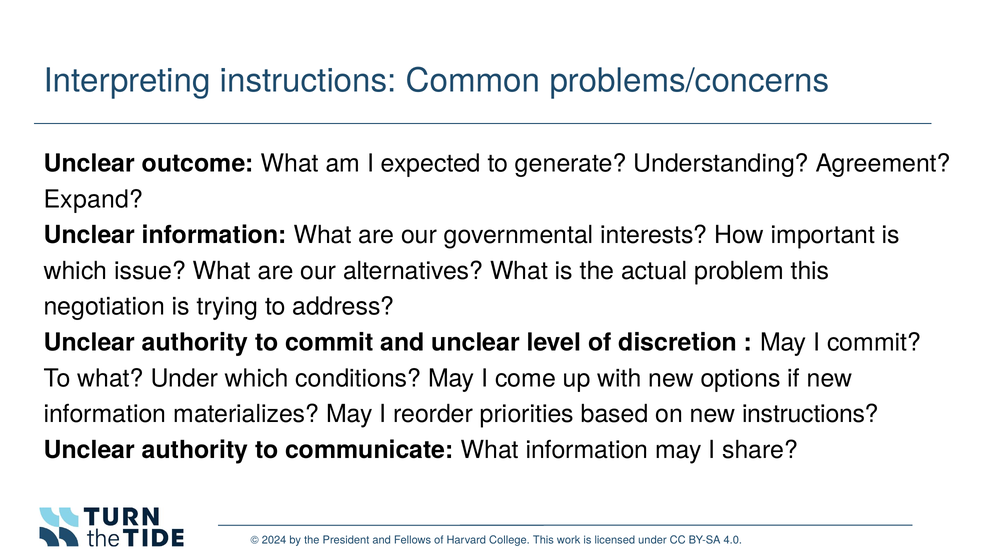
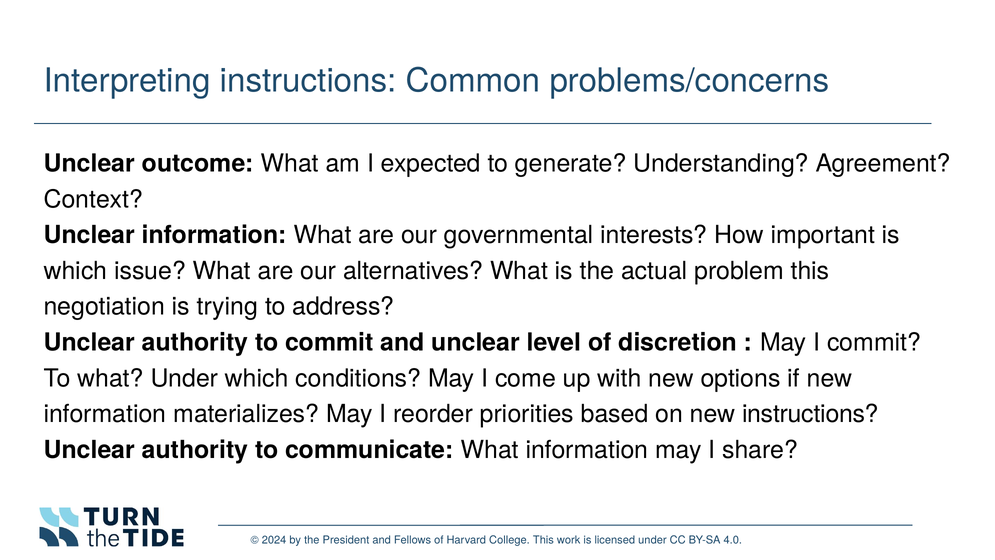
Expand: Expand -> Context (93, 199)
